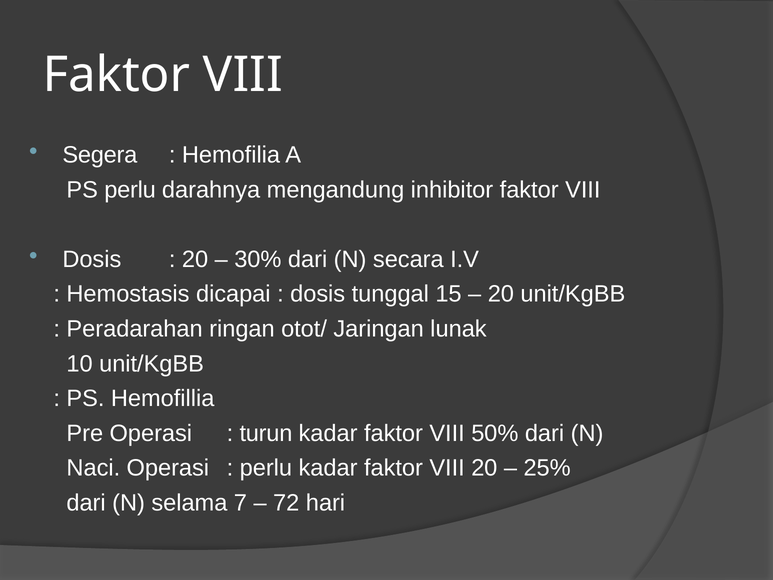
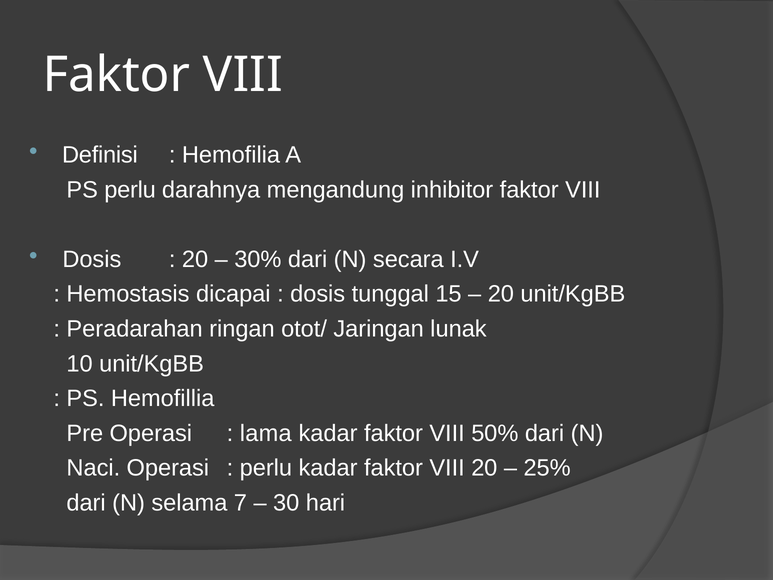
Segera: Segera -> Definisi (100, 155)
turun: turun -> lama (266, 433)
72: 72 -> 30 (286, 503)
